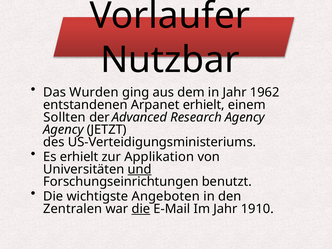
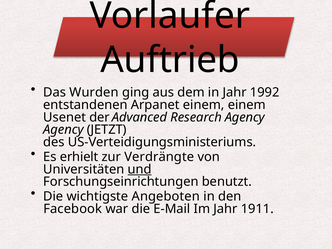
Nutzbar: Nutzbar -> Auftrieb (170, 60)
1962: 1962 -> 1992 (265, 92)
Arpanet erhielt: erhielt -> einem (204, 105)
Sollten: Sollten -> Usenet (65, 117)
Applikation: Applikation -> Verdrängte (159, 157)
Zentralen: Zentralen -> Facebook (73, 209)
die underline: present -> none (141, 209)
1910: 1910 -> 1911 (257, 209)
